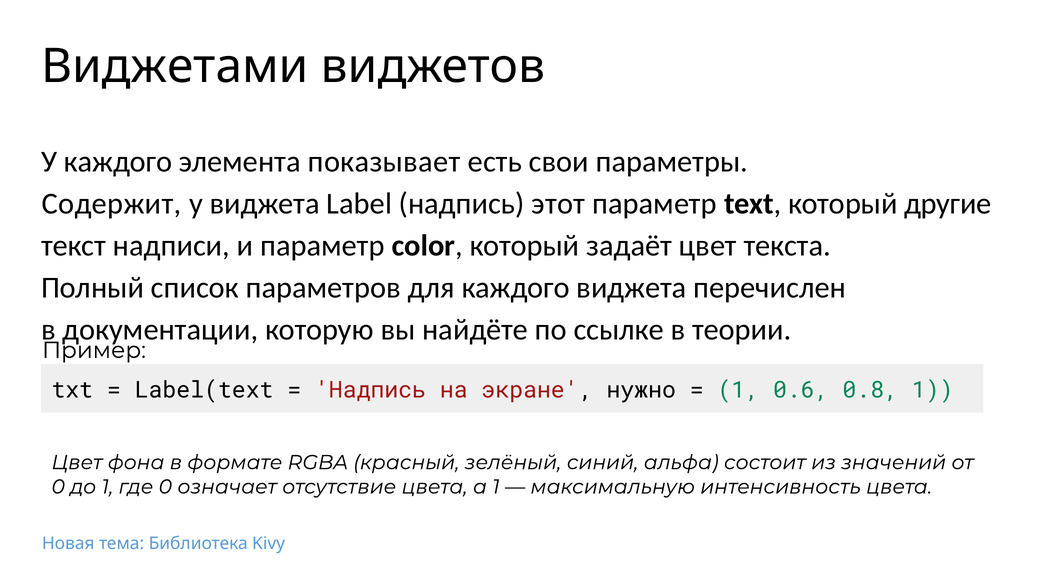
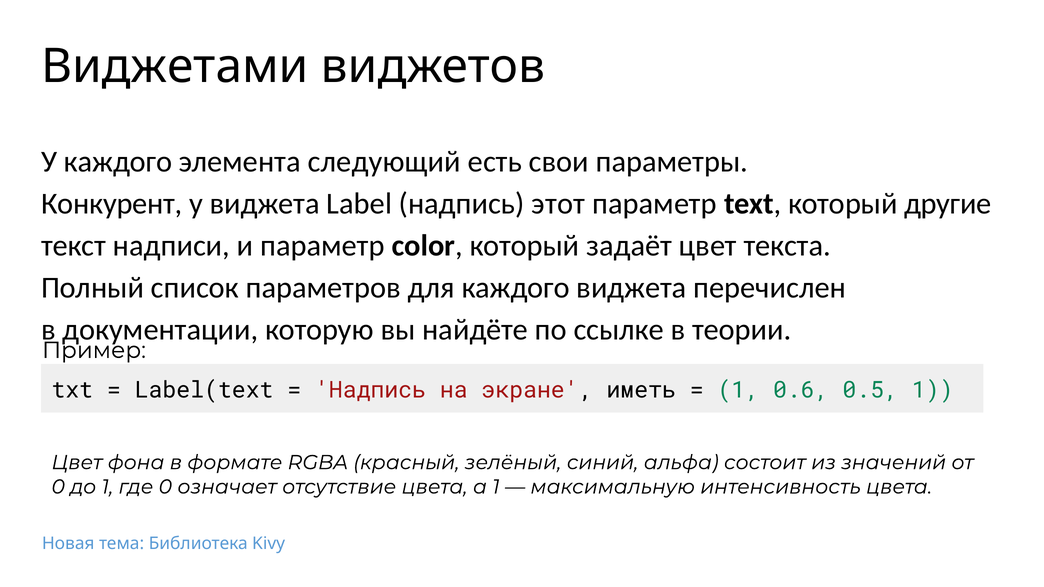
показывает: показывает -> следующий (384, 162)
Содержит: Содержит -> Конкурент (112, 204)
нужно: нужно -> иметь (641, 390)
0.8: 0.8 -> 0.5 (870, 390)
